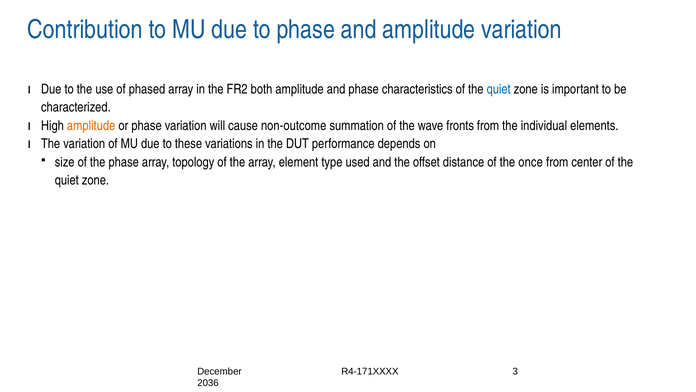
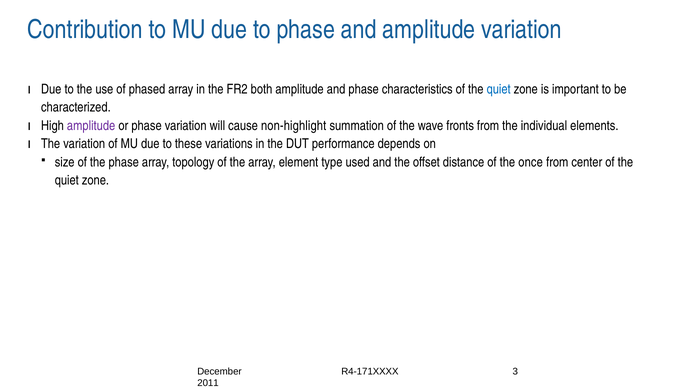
amplitude colour: orange -> purple (91, 125)
non-outcome: non-outcome -> non-highlight (294, 125)
2036: 2036 -> 2011 (208, 383)
